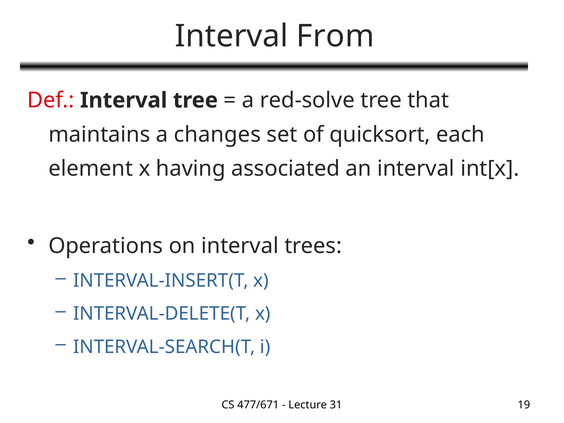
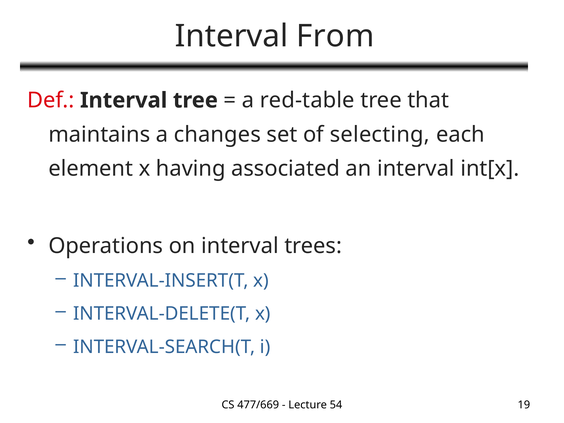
red-solve: red-solve -> red-table (307, 100)
quicksort: quicksort -> selecting (380, 135)
477/671: 477/671 -> 477/669 (258, 405)
31: 31 -> 54 (336, 405)
